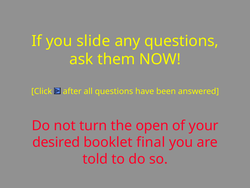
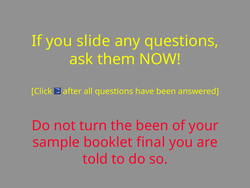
the open: open -> been (152, 125)
desired: desired -> sample (56, 142)
